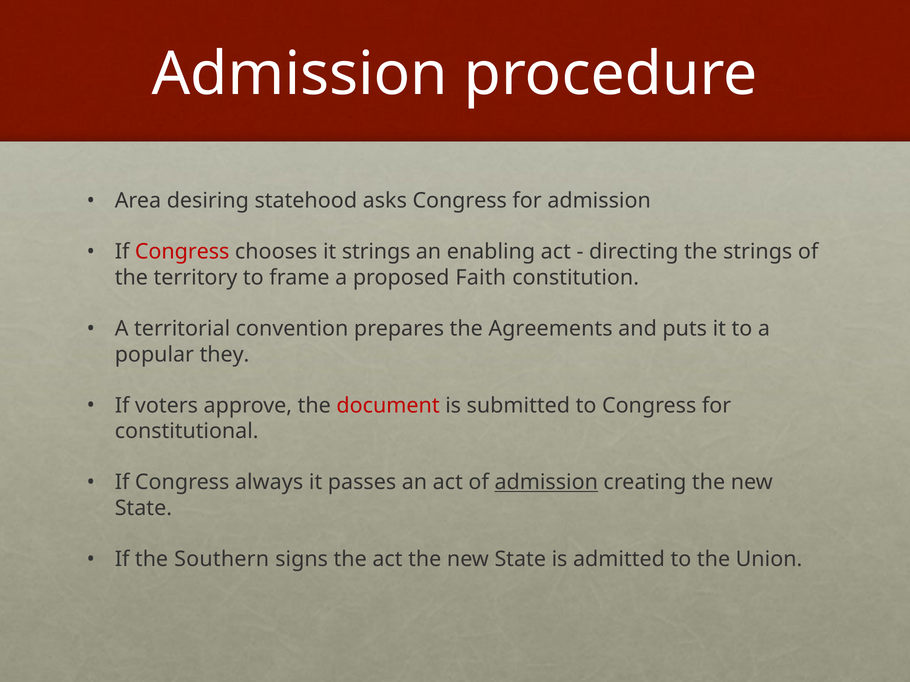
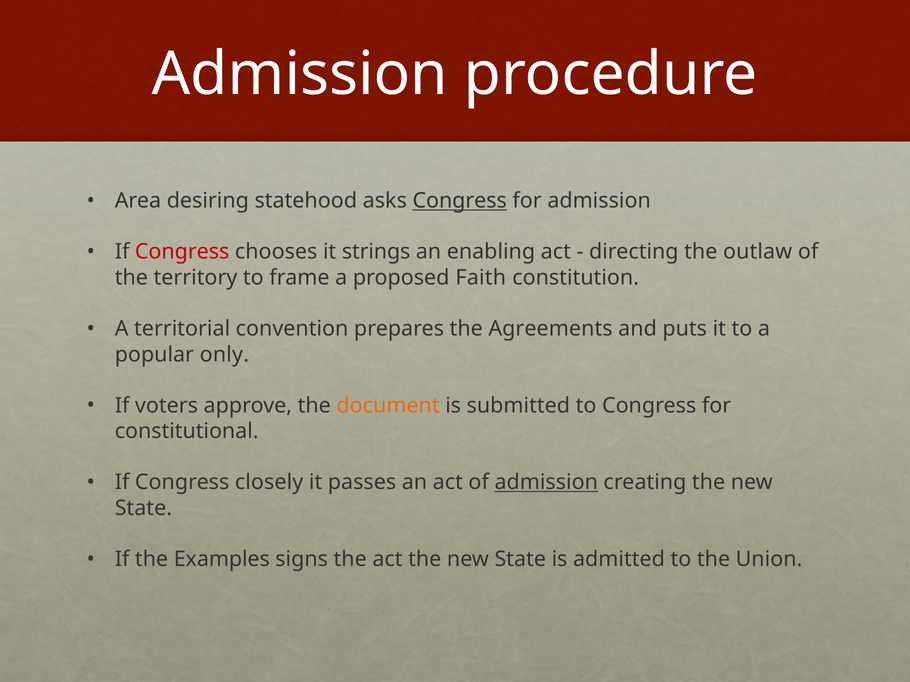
Congress underline: none -> present (460, 201)
the strings: strings -> outlaw (758, 252)
they: they -> only (224, 355)
document colour: red -> orange (388, 406)
always: always -> closely (269, 483)
Southern: Southern -> Examples (222, 560)
